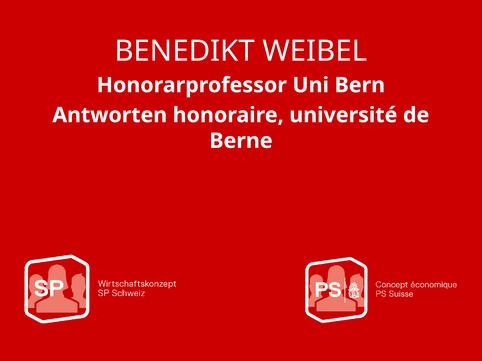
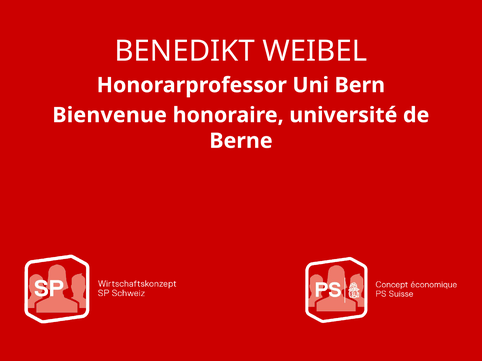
Antworten: Antworten -> Bienvenue (110, 115)
